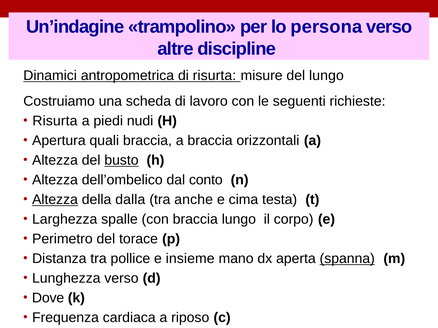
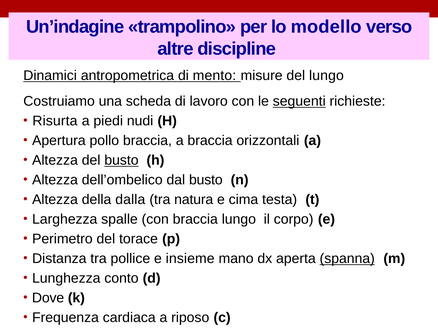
persona: persona -> modello (326, 27)
di risurta: risurta -> mento (214, 76)
seguenti underline: none -> present (299, 102)
quali: quali -> pollo (104, 141)
dal conto: conto -> busto (206, 180)
Altezza underline: present -> none (55, 200)
anche: anche -> natura (194, 200)
Lunghezza verso: verso -> conto (121, 279)
